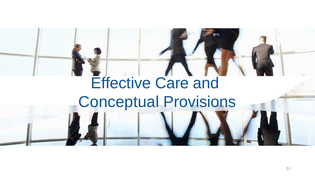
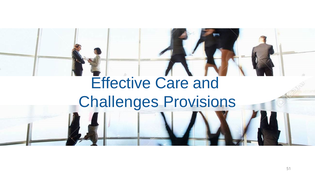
Conceptual: Conceptual -> Challenges (119, 102)
